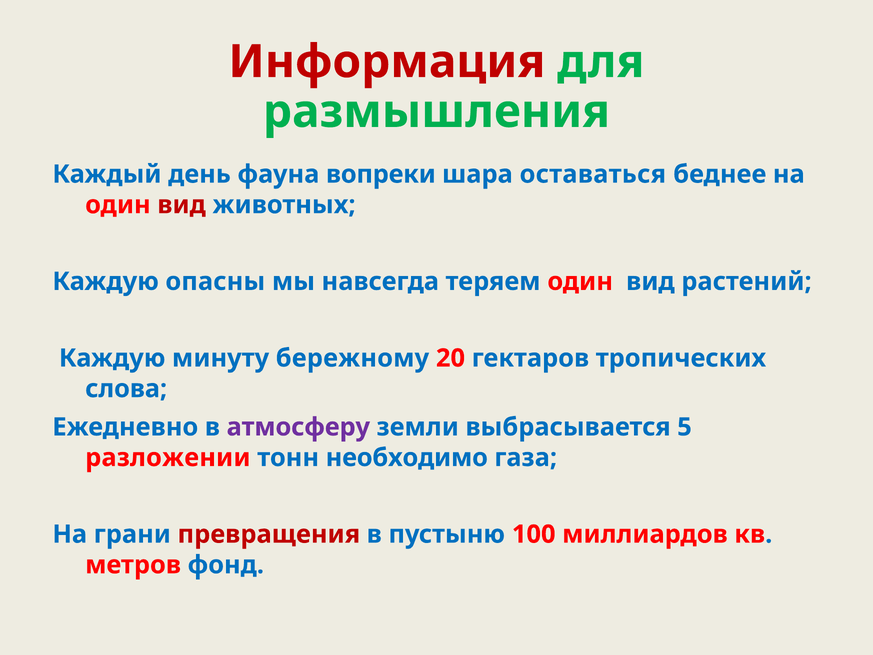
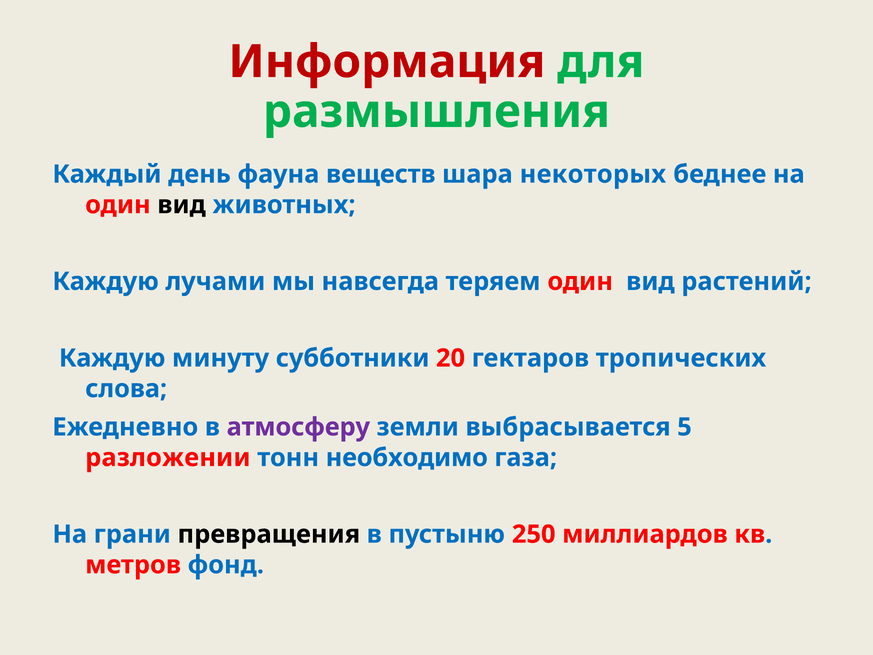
вопреки: вопреки -> веществ (381, 174)
оставаться: оставаться -> некоторых (593, 174)
вид colour: red -> black (182, 205)
опасны: опасны -> лучами (215, 281)
бережному: бережному -> субботники (353, 358)
превращения colour: red -> black (269, 534)
100: 100 -> 250 (534, 534)
